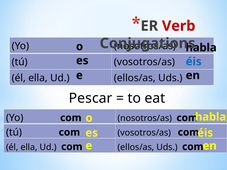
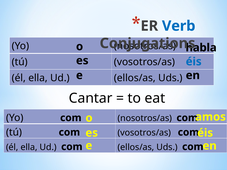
Verb colour: red -> blue (179, 26)
Pescar: Pescar -> Cantar (91, 98)
habla: habla -> amos (210, 117)
